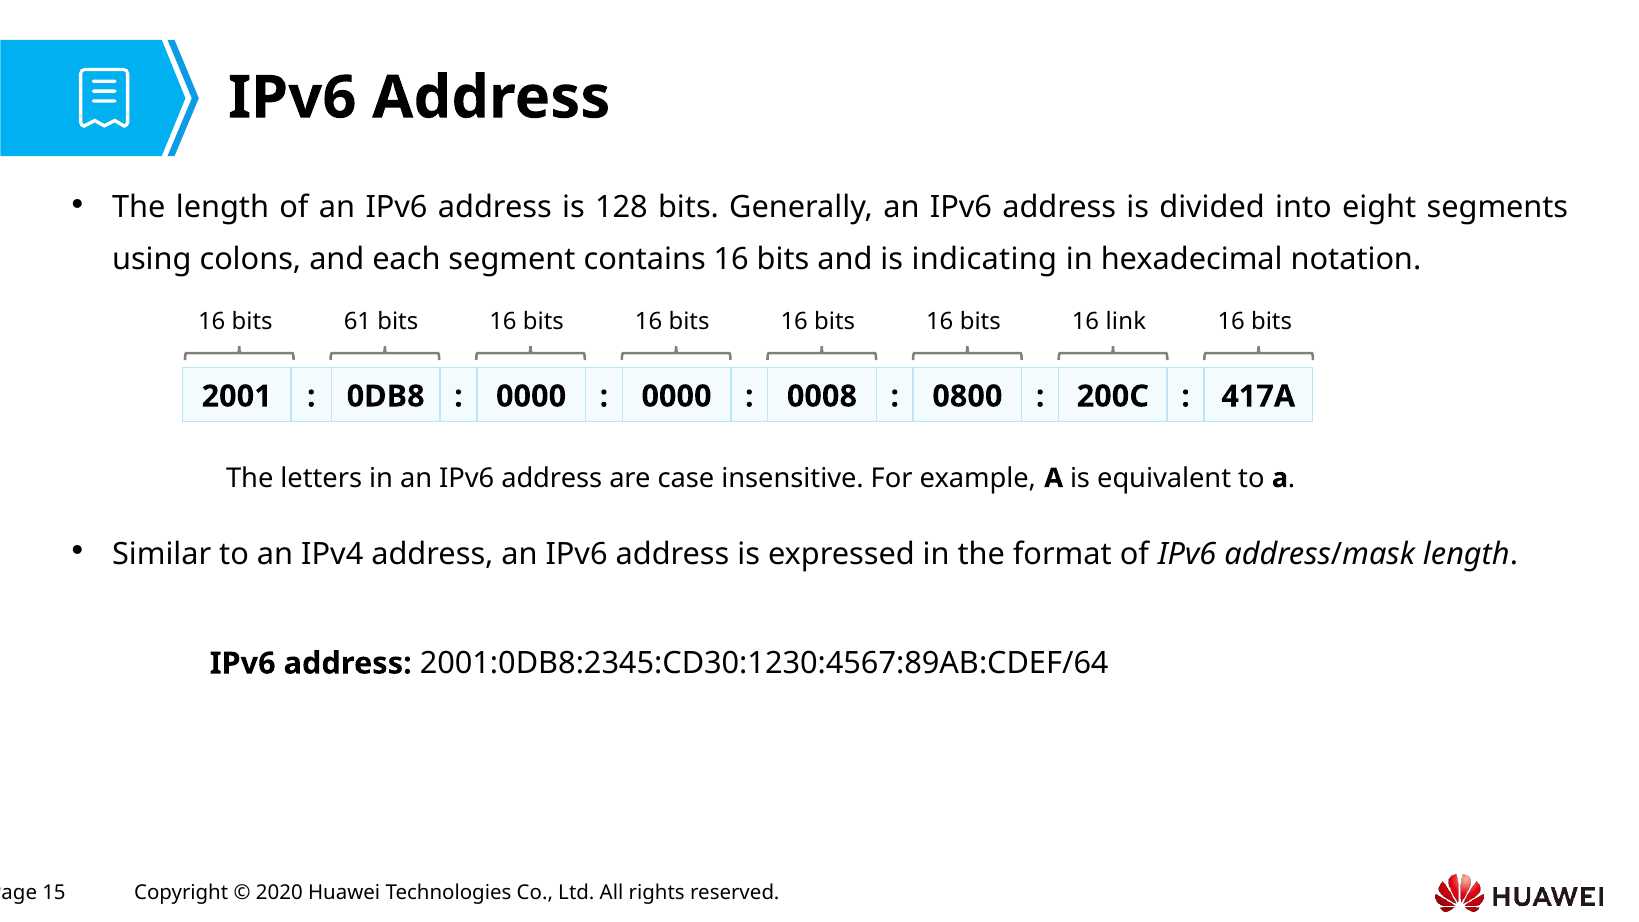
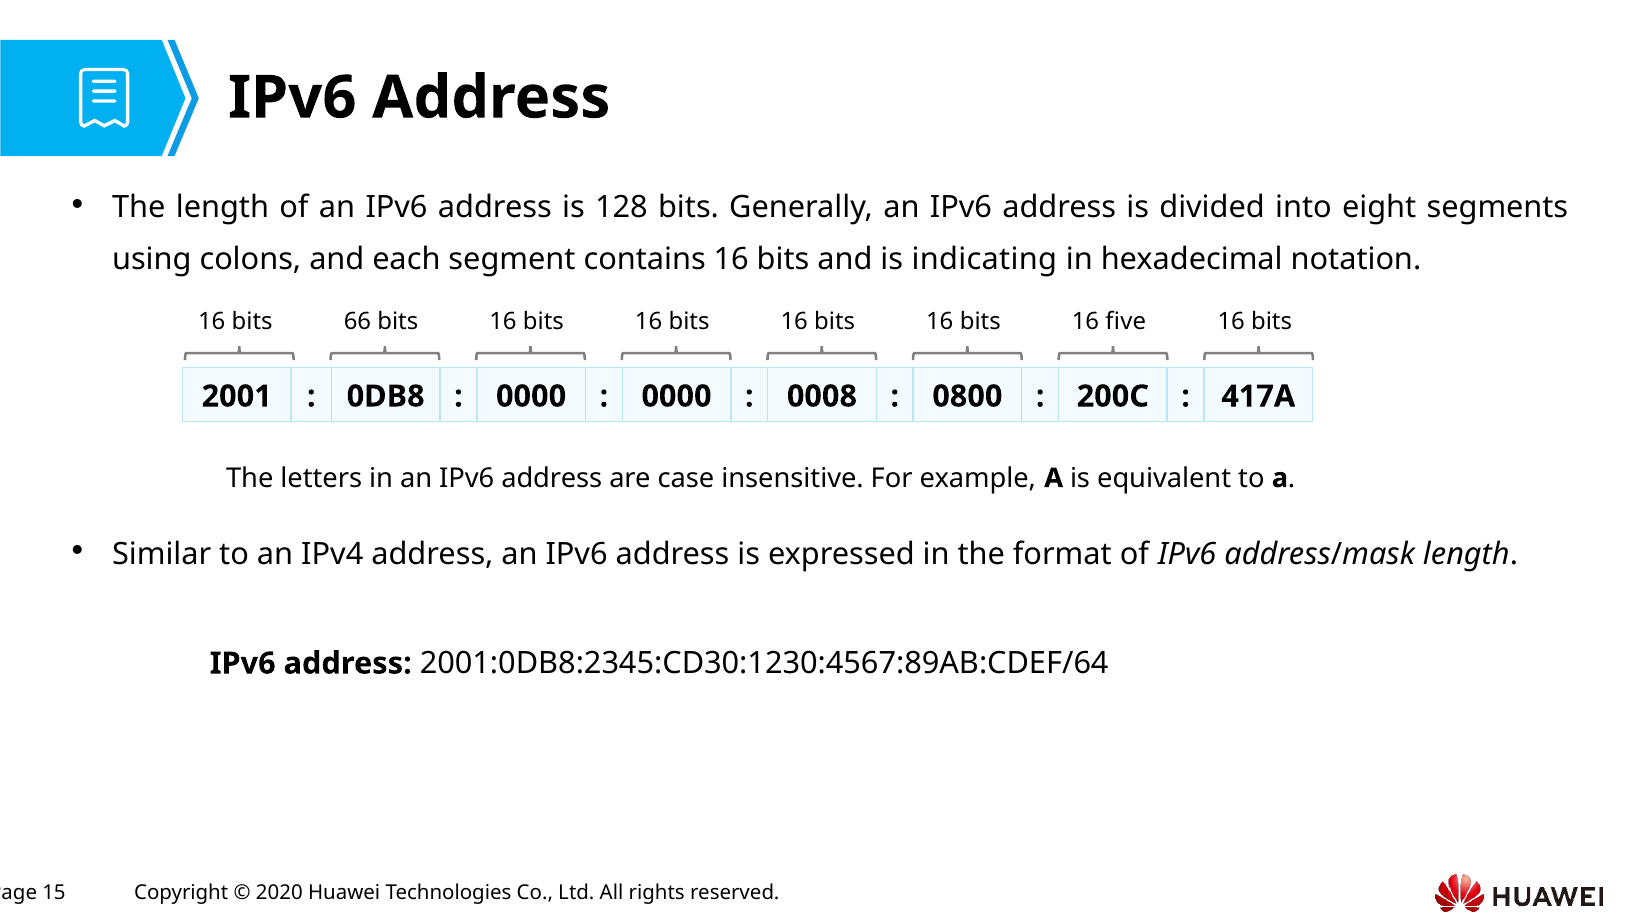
61: 61 -> 66 (357, 322)
link: link -> five (1126, 322)
